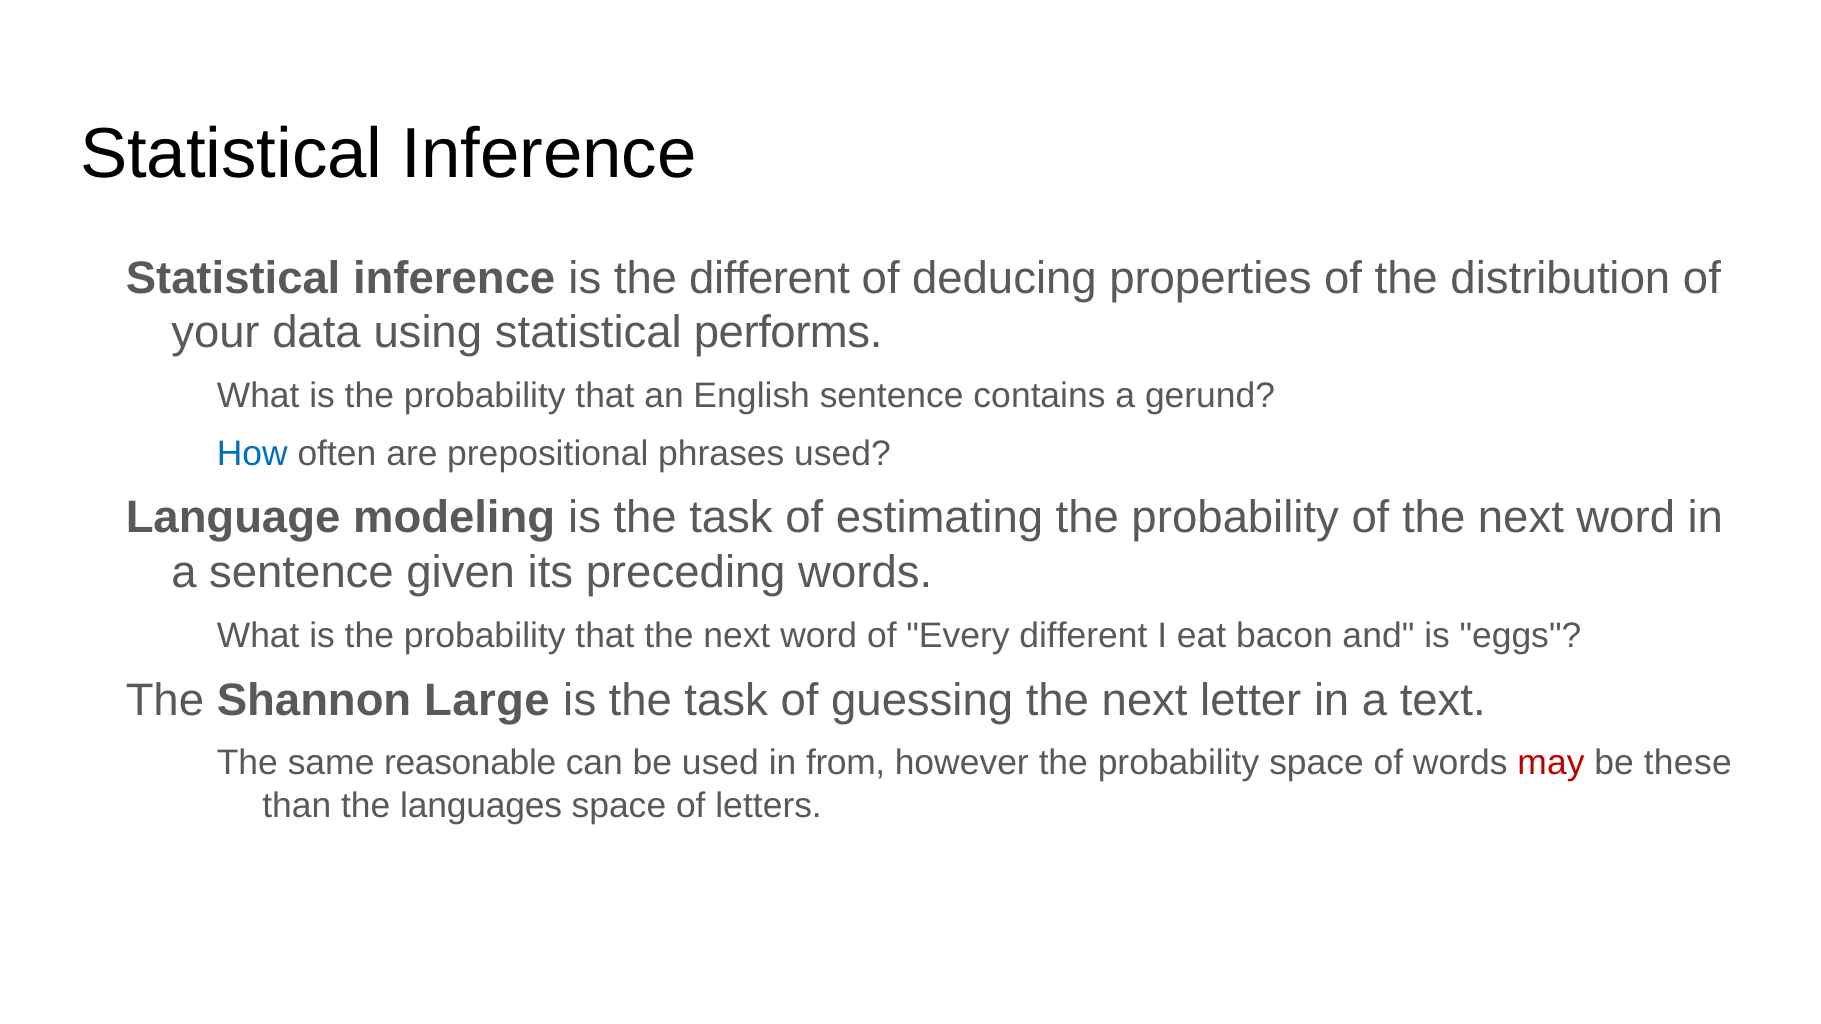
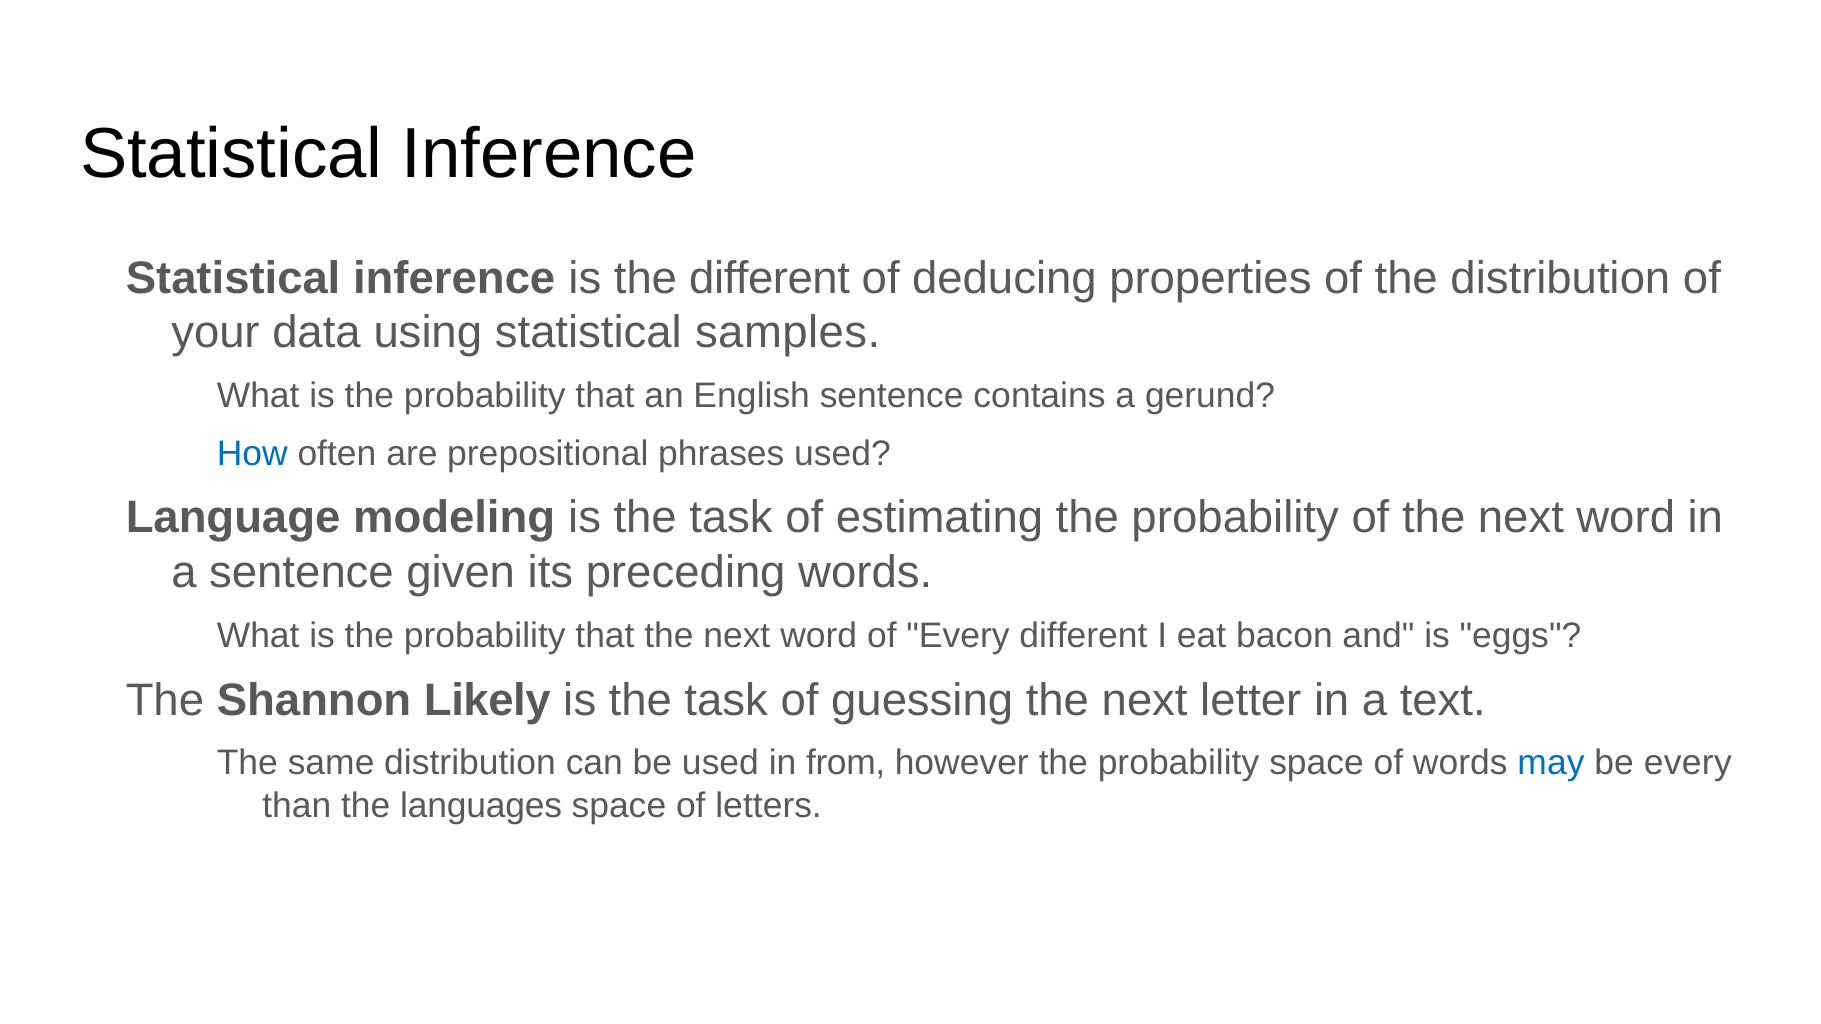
performs: performs -> samples (788, 333)
Large: Large -> Likely (487, 700)
same reasonable: reasonable -> distribution (470, 763)
may colour: red -> blue (1551, 763)
be these: these -> every (1688, 763)
